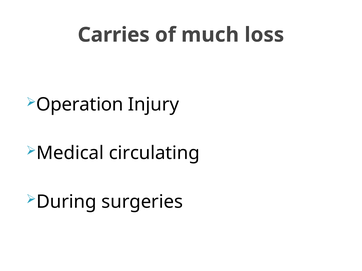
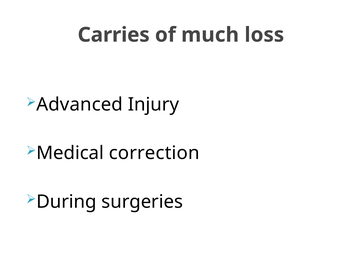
Operation: Operation -> Advanced (80, 105)
circulating: circulating -> correction (154, 153)
